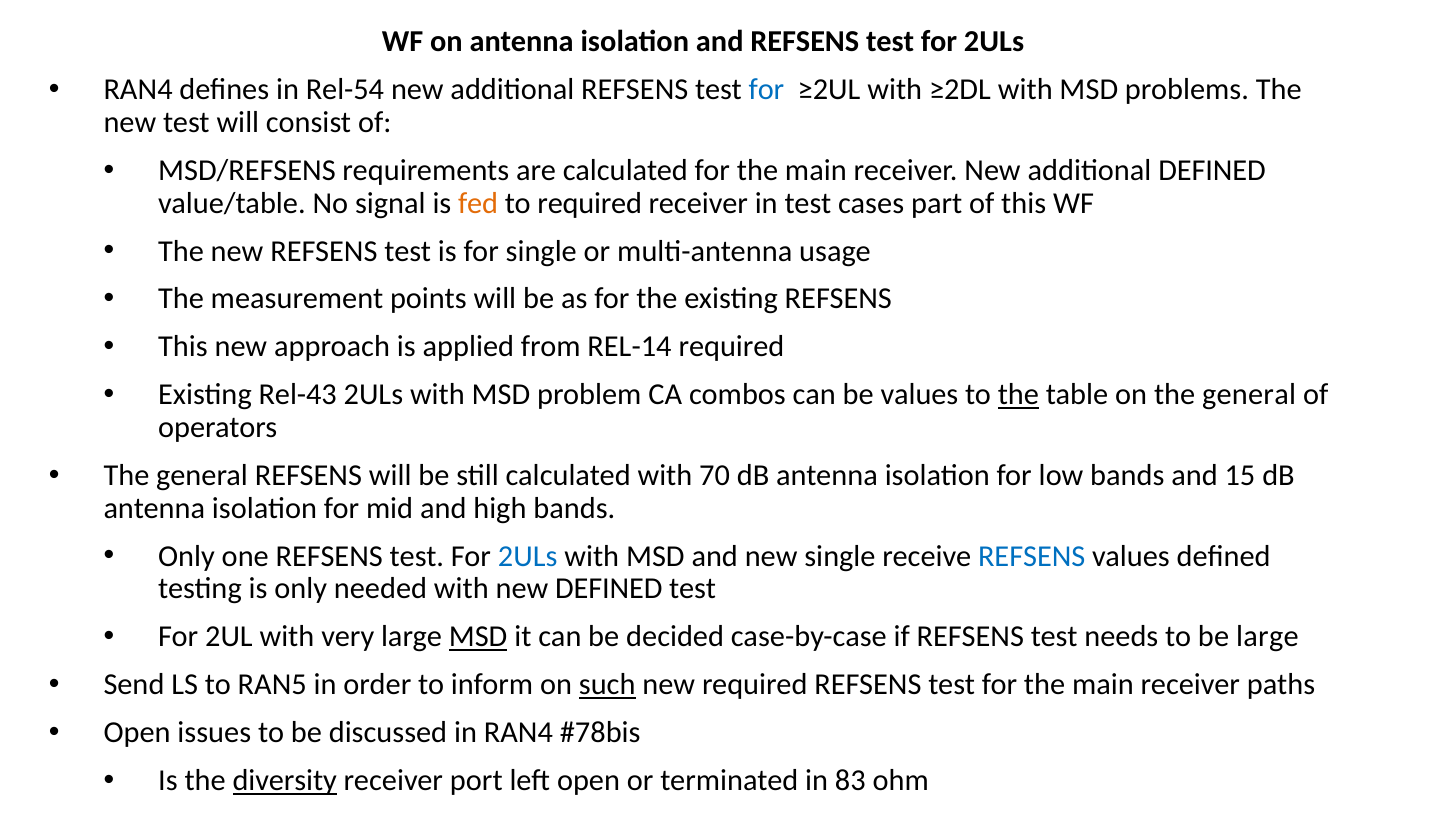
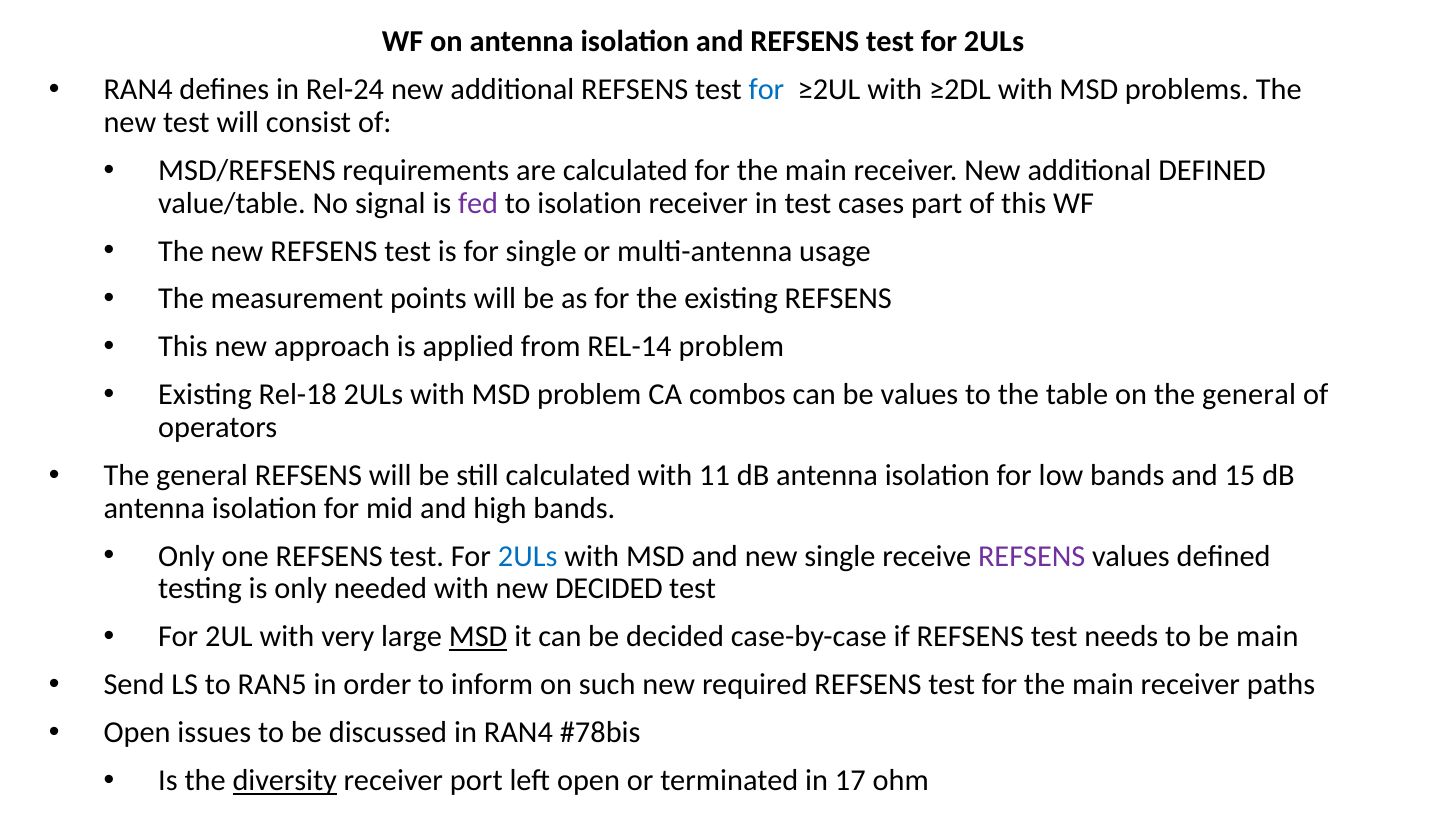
Rel-54: Rel-54 -> Rel-24 (345, 90)
fed colour: orange -> purple (478, 203)
to required: required -> isolation (590, 203)
REL-14 required: required -> problem (731, 347)
Rel-43: Rel-43 -> Rel-18 (298, 395)
the underline: present -> none (1018, 395)
70: 70 -> 11 (715, 475)
REFSENS colour: blue -> purple (1032, 556)
new DEFINED: DEFINED -> DECIDED (609, 589)
be large: large -> main (1267, 637)
such underline: present -> none (607, 685)
83: 83 -> 17 (850, 781)
